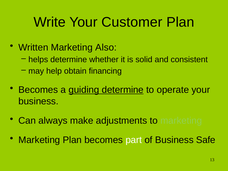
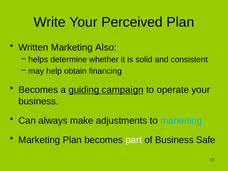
Customer: Customer -> Perceived (132, 22)
guiding determine: determine -> campaign (123, 90)
marketing colour: light green -> light blue (181, 121)
